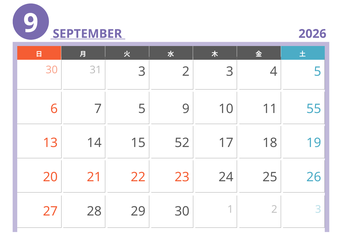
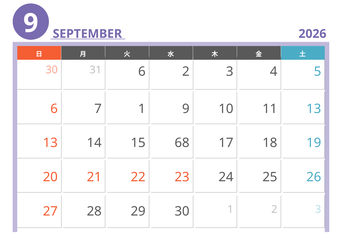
31 3: 3 -> 6 (142, 72)
7 5: 5 -> 1 (142, 109)
11 55: 55 -> 13 (314, 109)
52: 52 -> 68 (182, 143)
